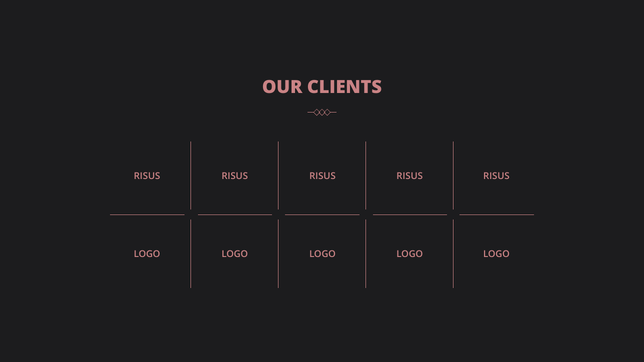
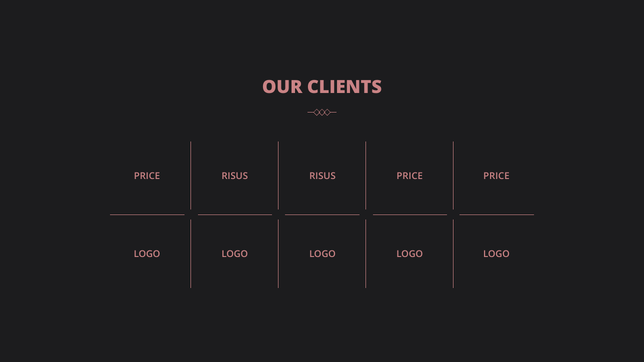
RISUS: RISUS -> PRICE (147, 176)
RISUS: RISUS -> PRICE (410, 176)
RISUS: RISUS -> PRICE (496, 176)
